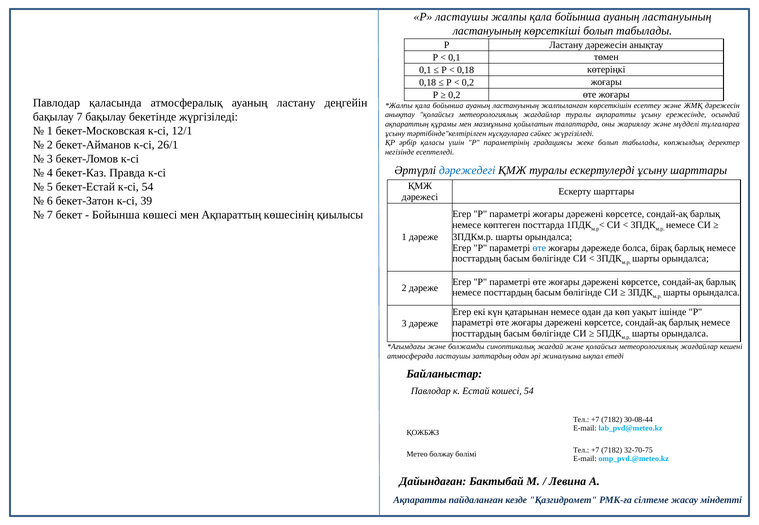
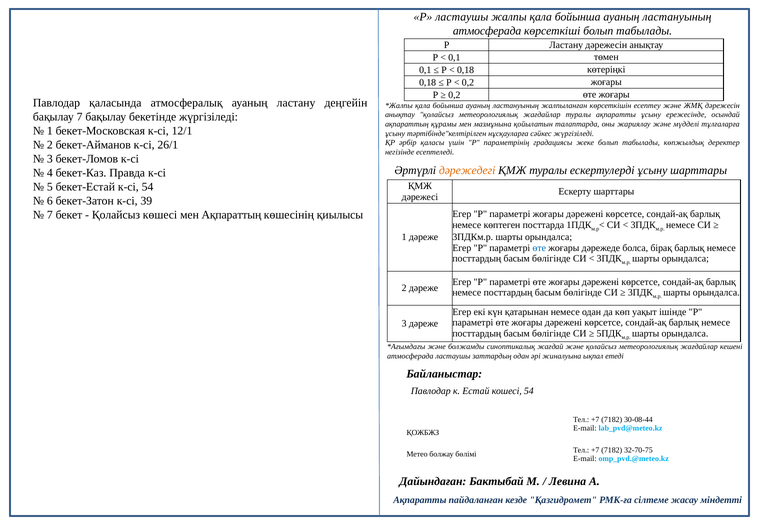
ластануының: ластануының -> атмосферада (487, 31)
дәрежедегі colour: blue -> orange (467, 171)
Бойынша: Бойынша -> Қолайсыз (116, 215)
